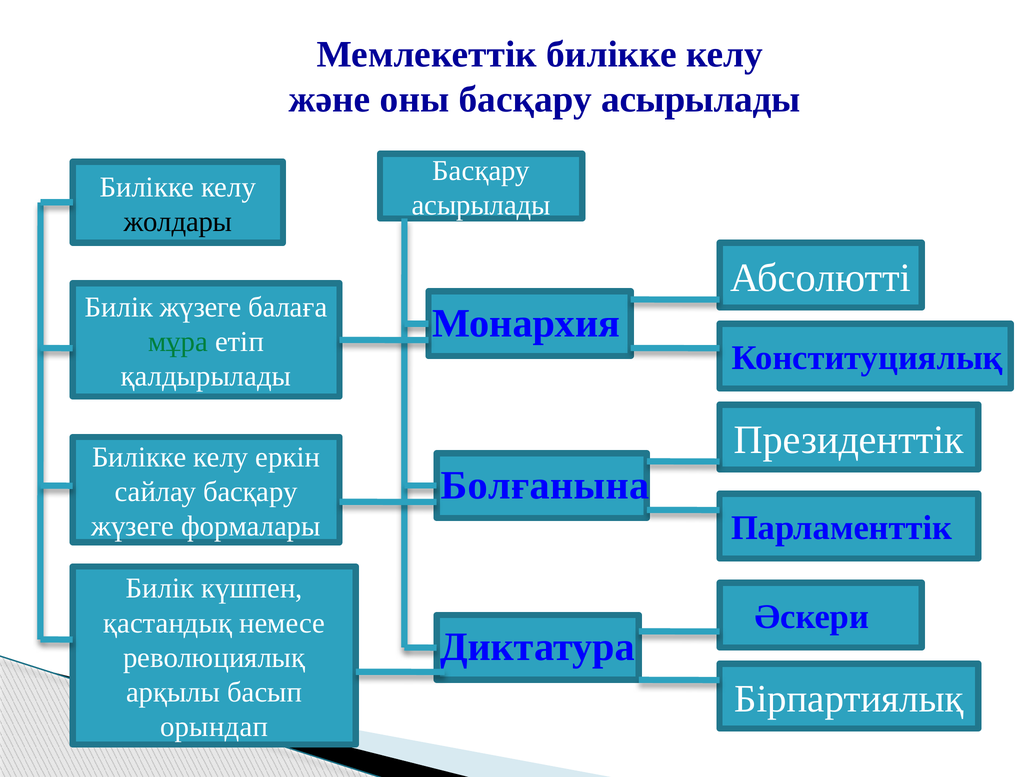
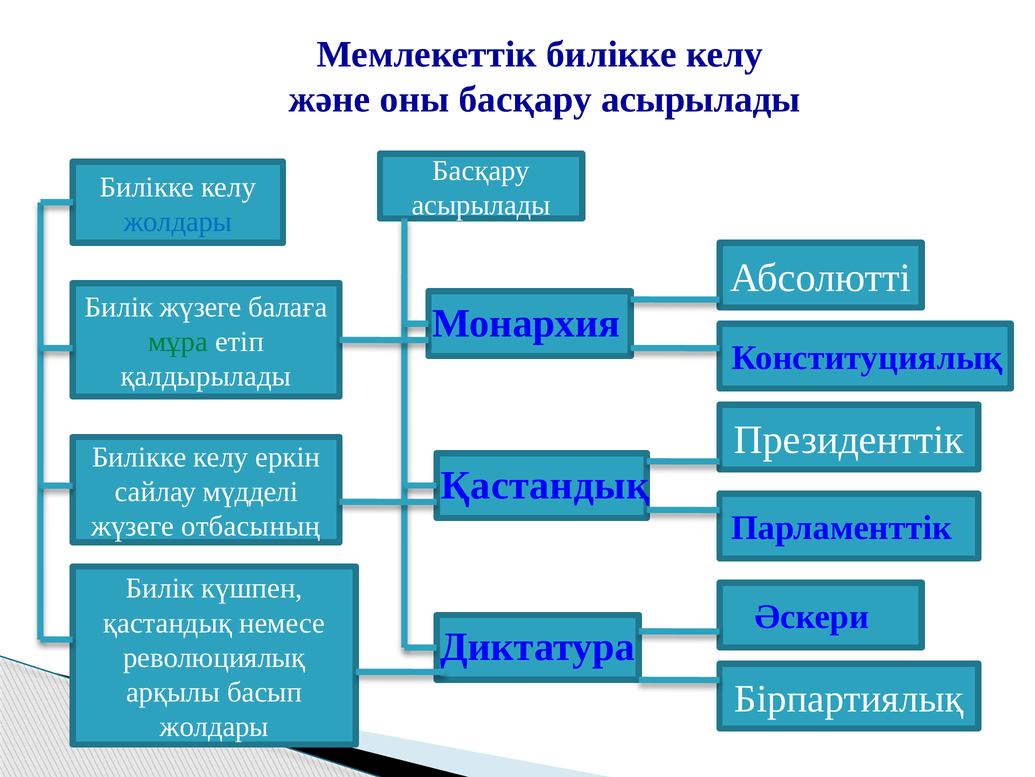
жолдары colour: black -> blue (178, 221)
Болғанына: Болғанына -> Қастандық (545, 485)
сайлау басқару: басқару -> мүдделі (250, 491)
формалары: формалары -> отбасының (251, 526)
орындап: орындап -> жолдары (214, 726)
